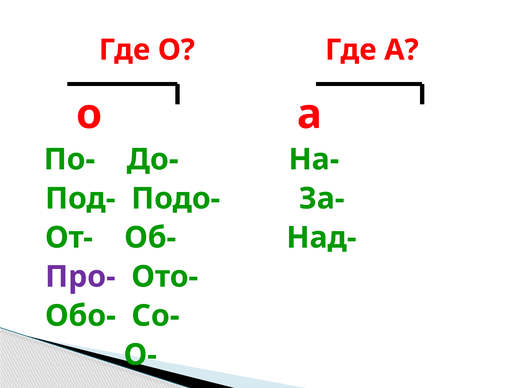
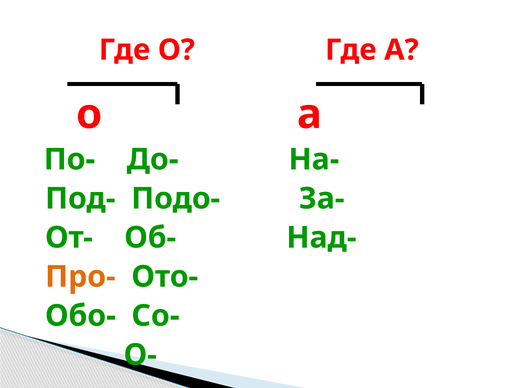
Про- colour: purple -> orange (80, 277)
